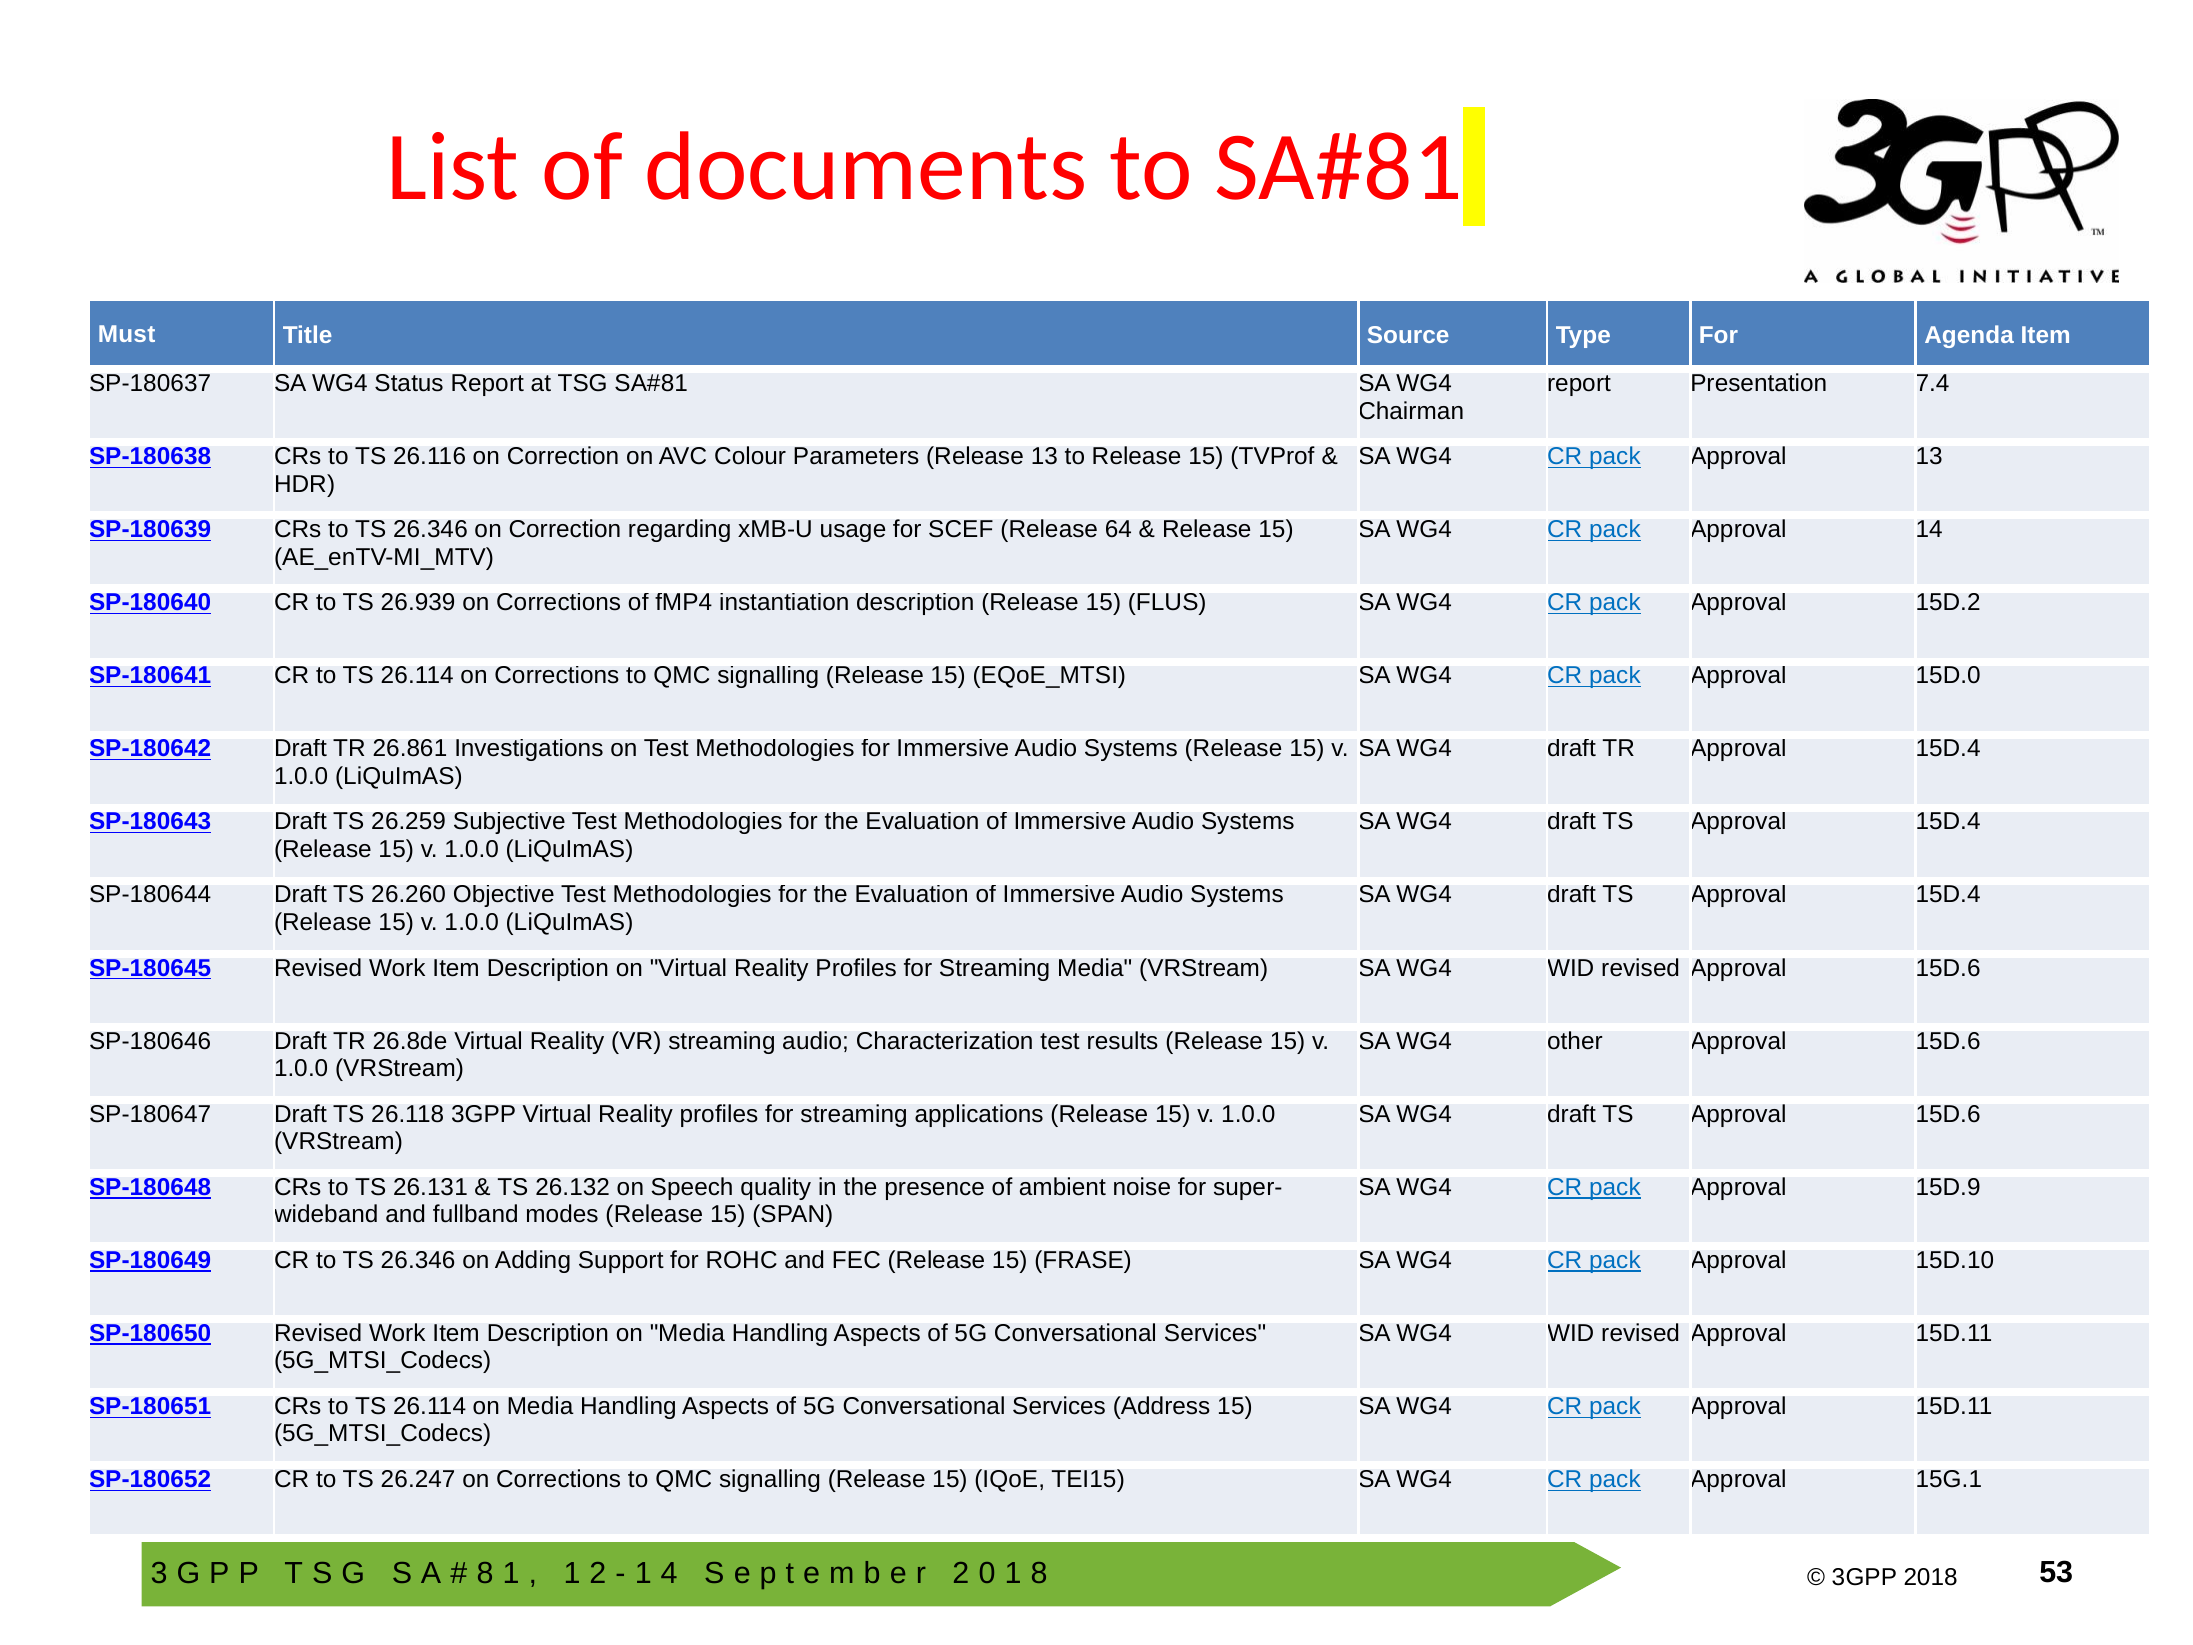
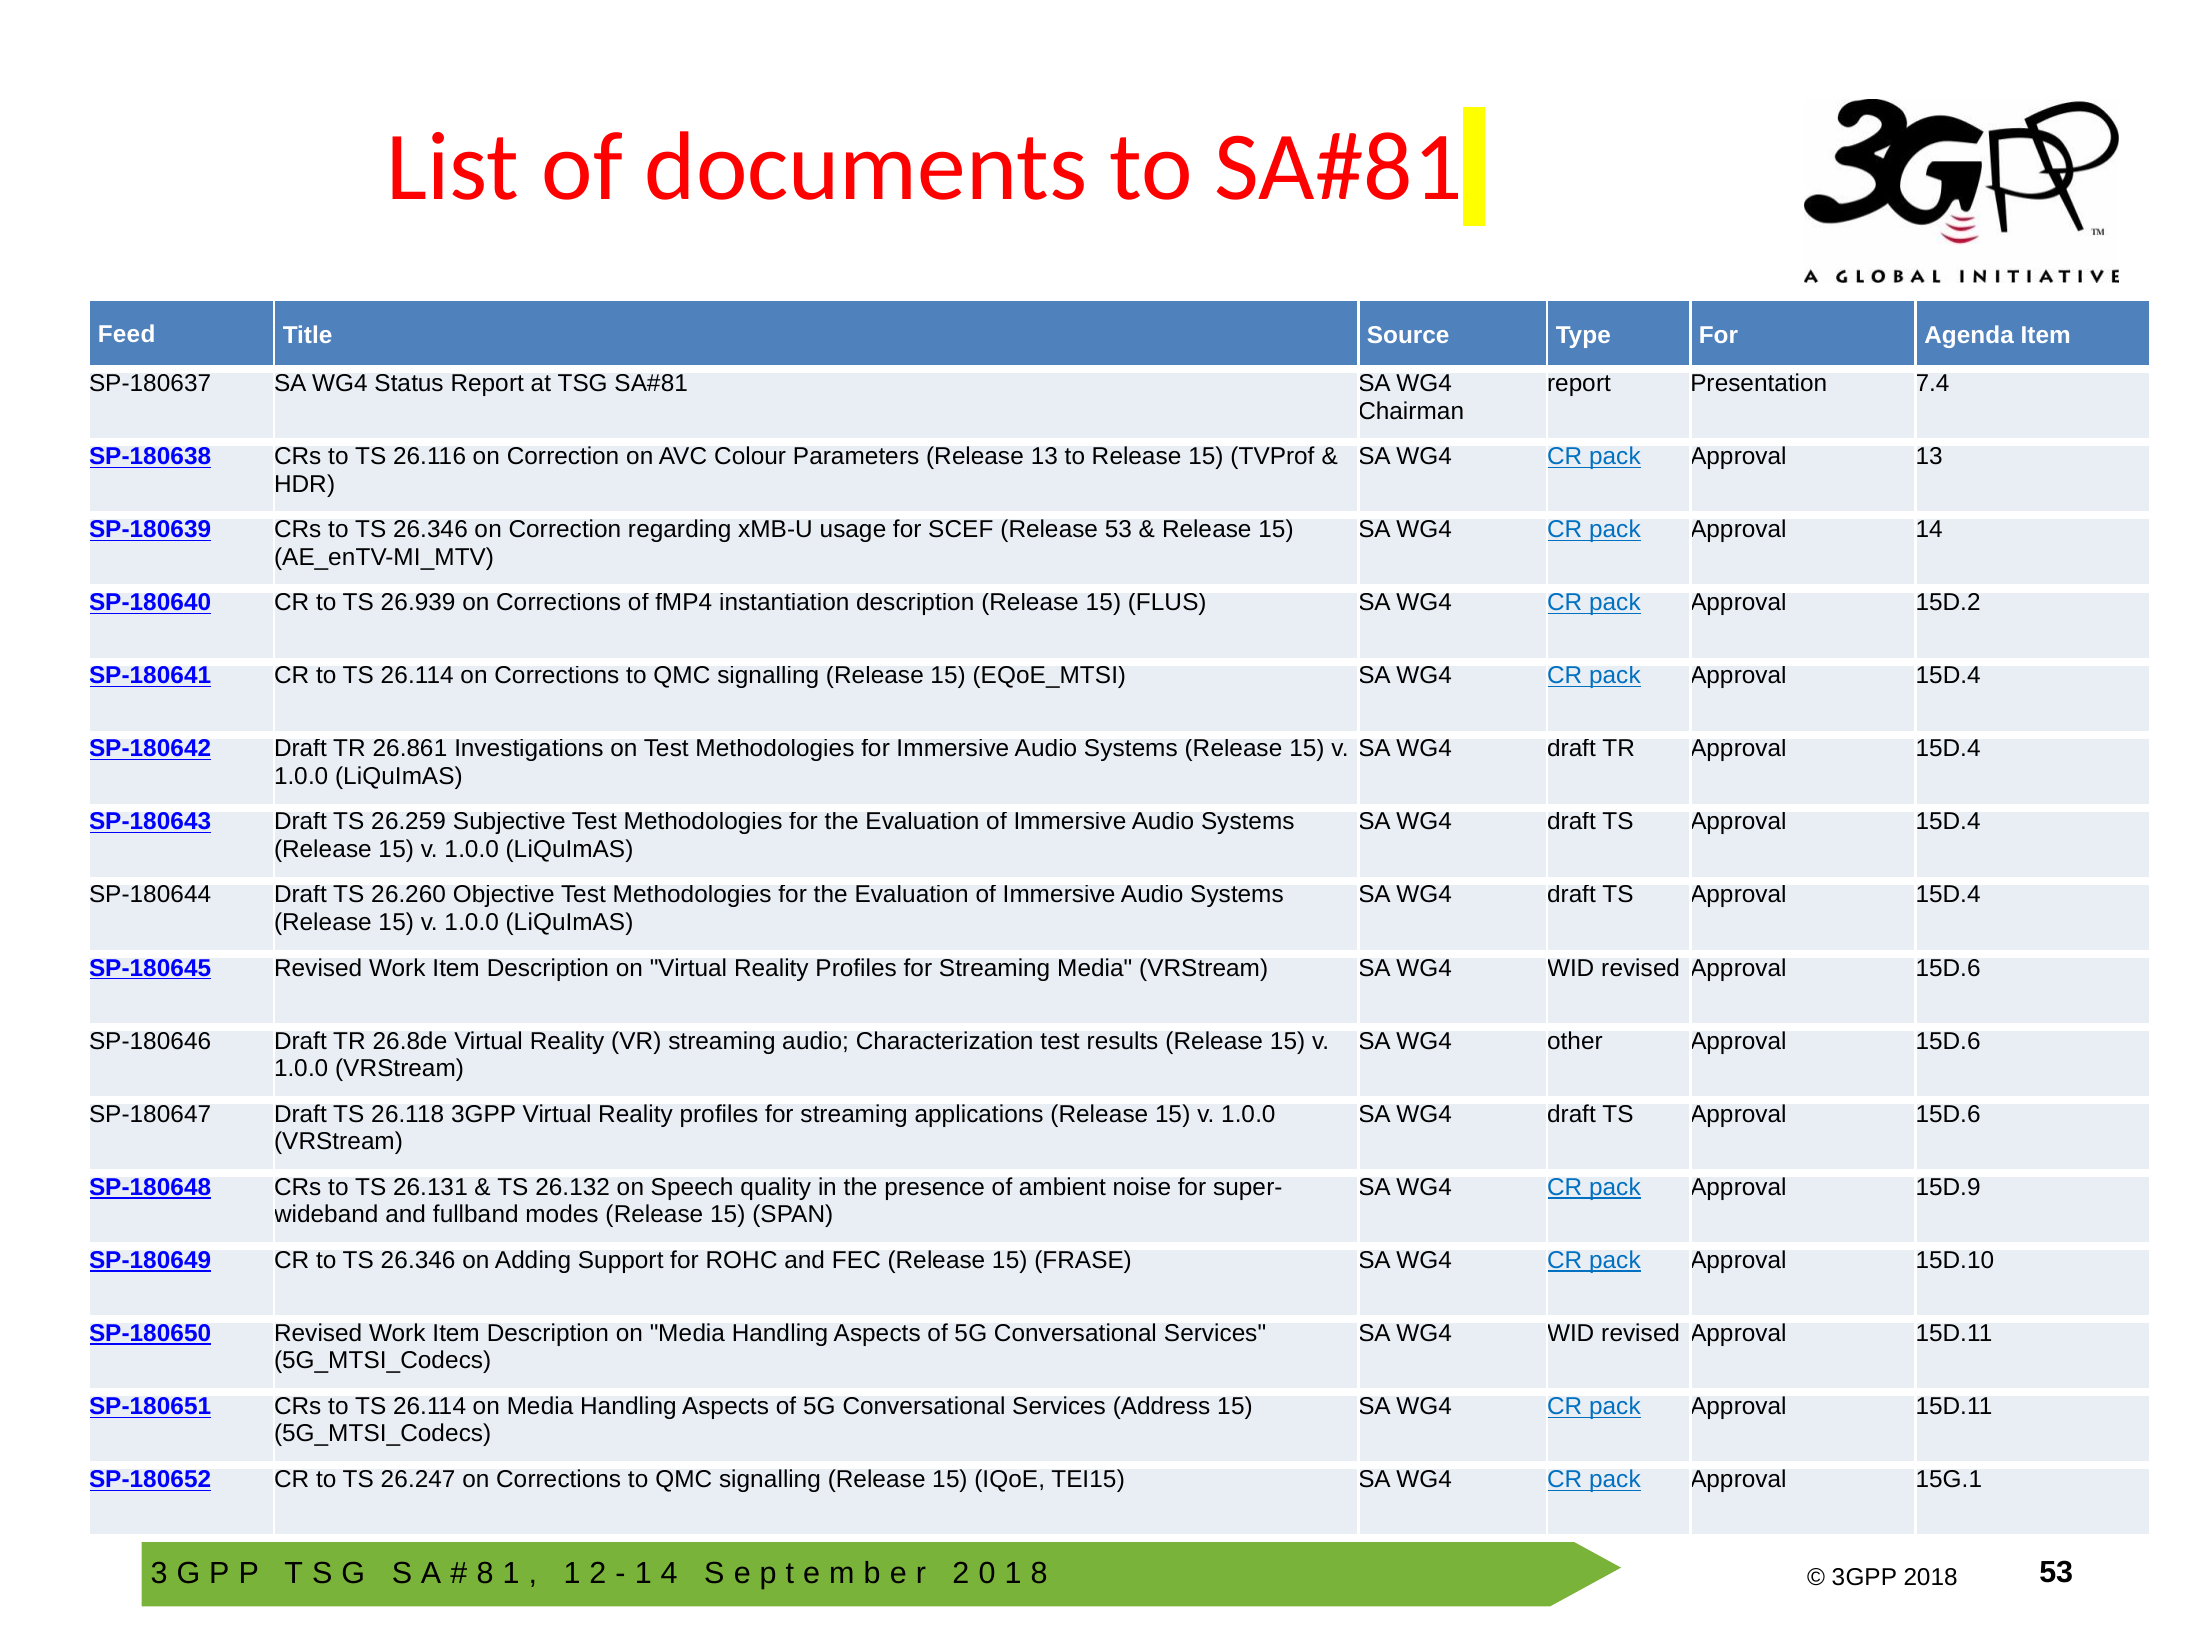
Must: Must -> Feed (127, 334)
Release 64: 64 -> 53 (1118, 530)
pack Approval 15D.0: 15D.0 -> 15D.4 (1948, 676)
